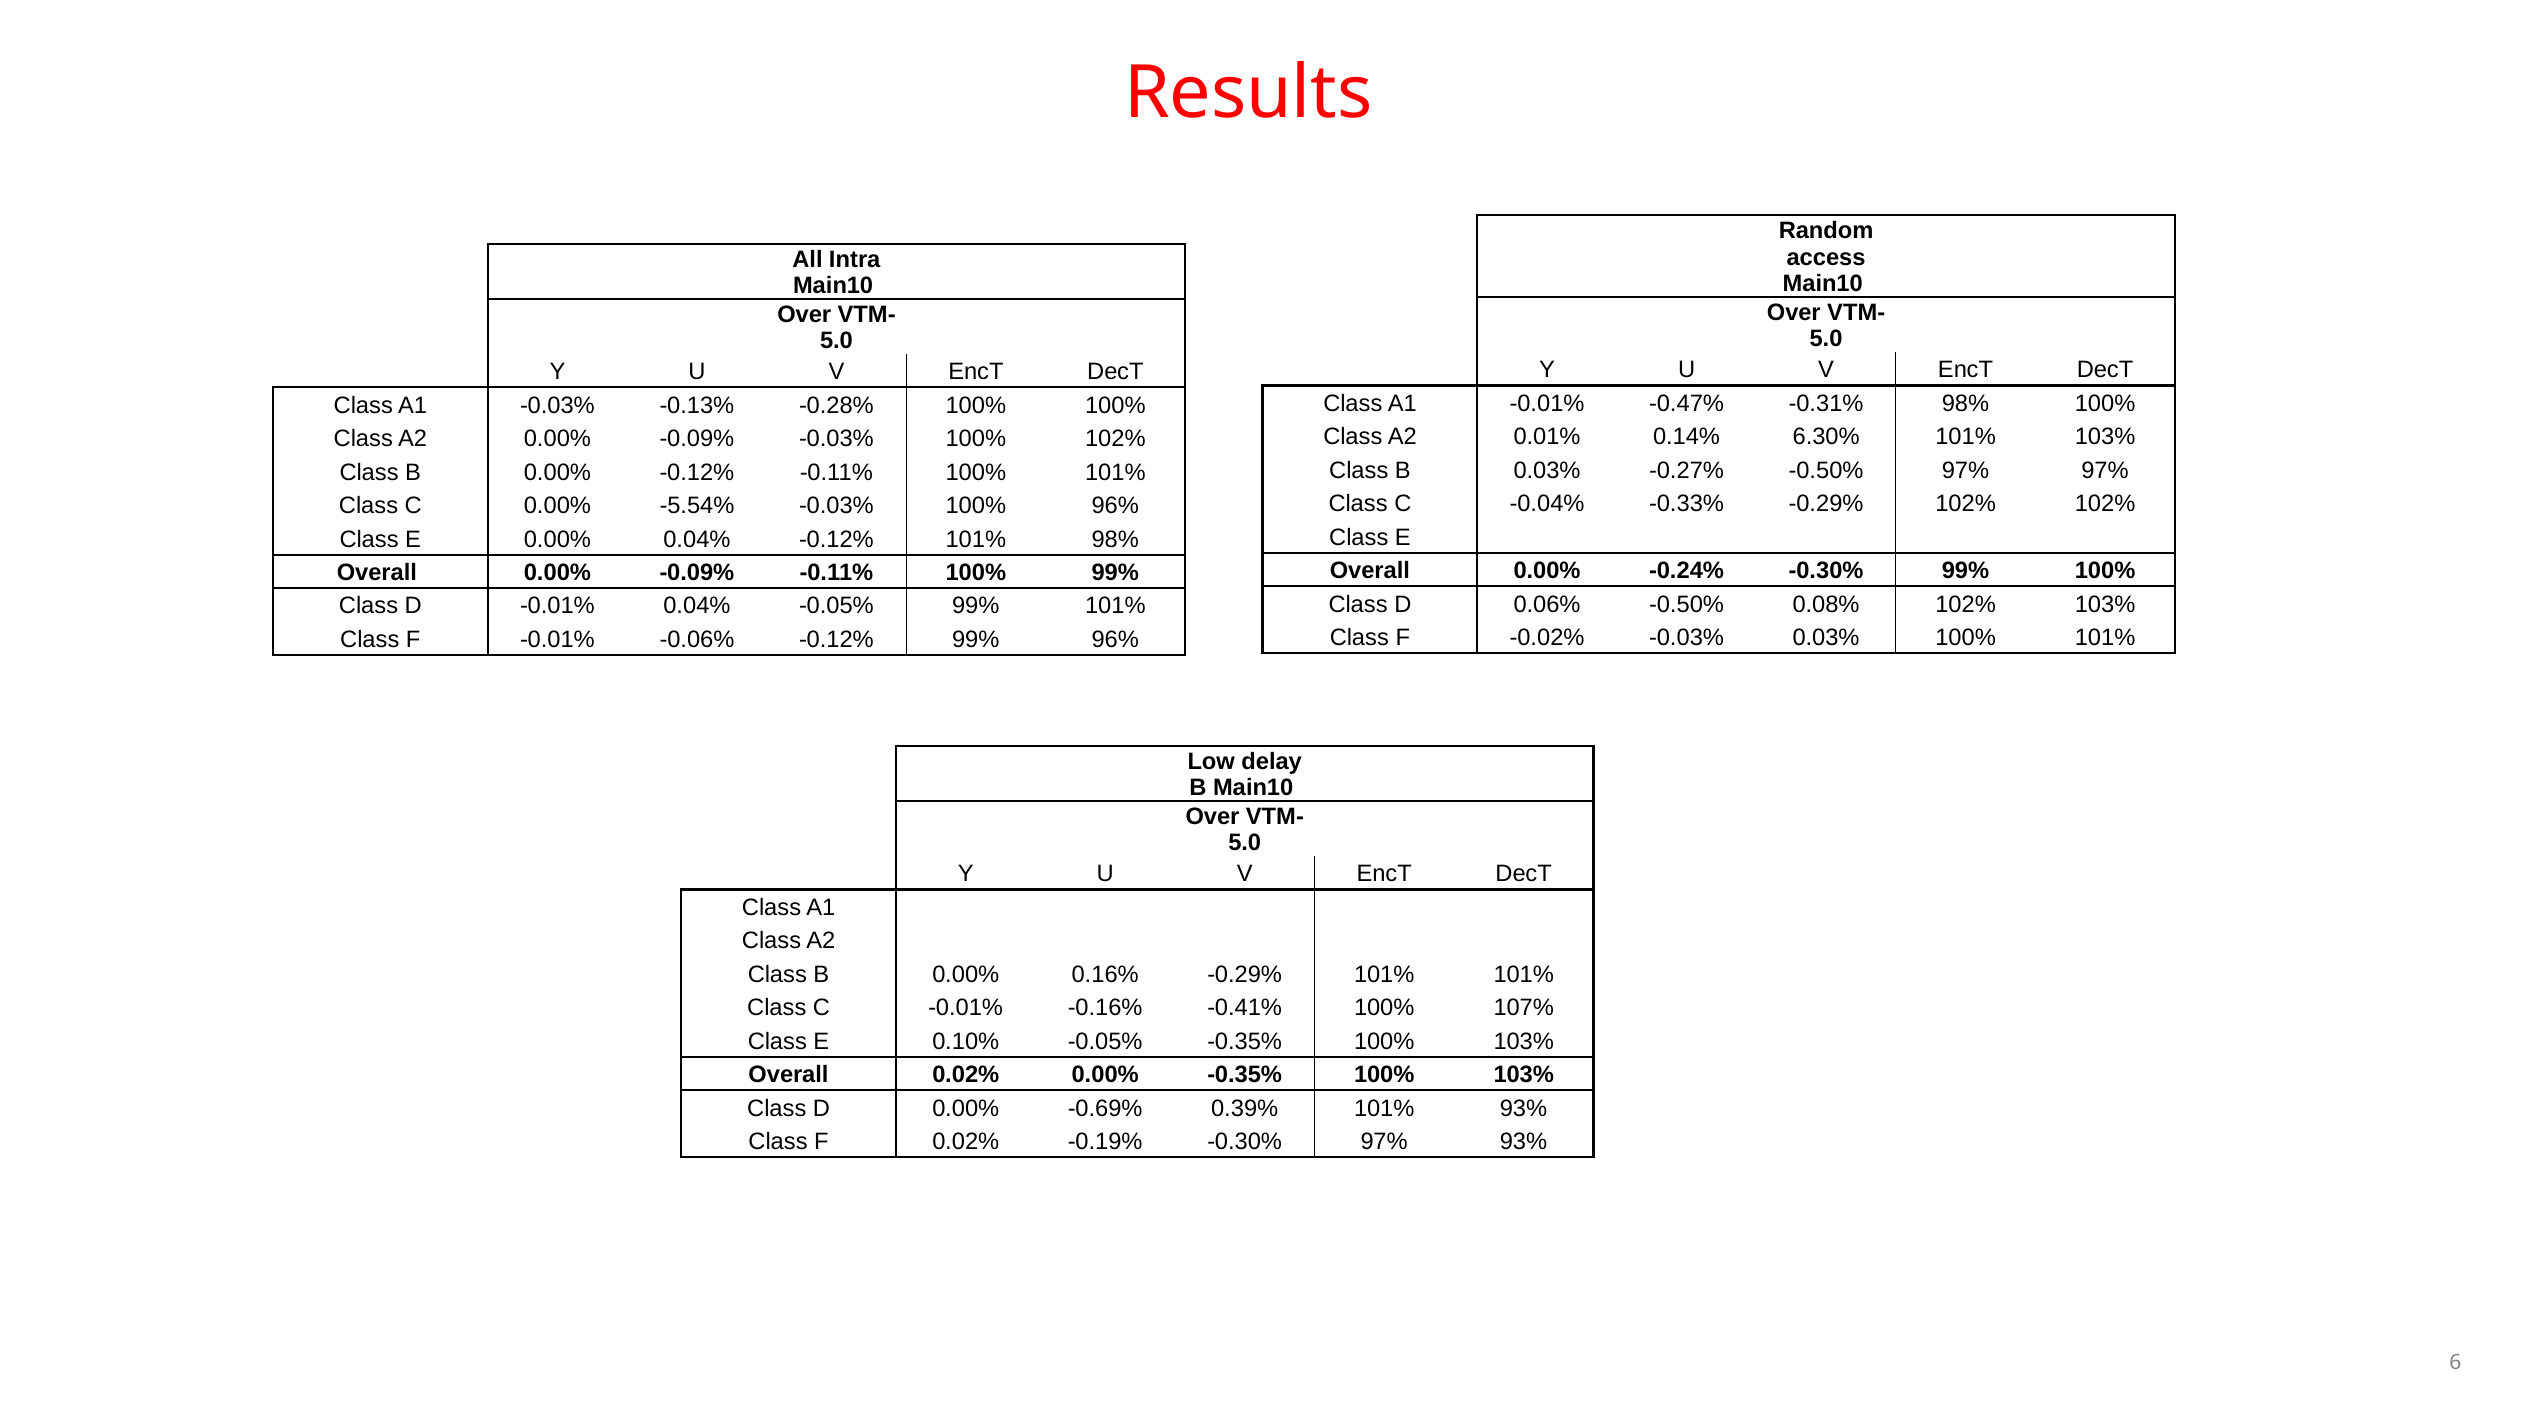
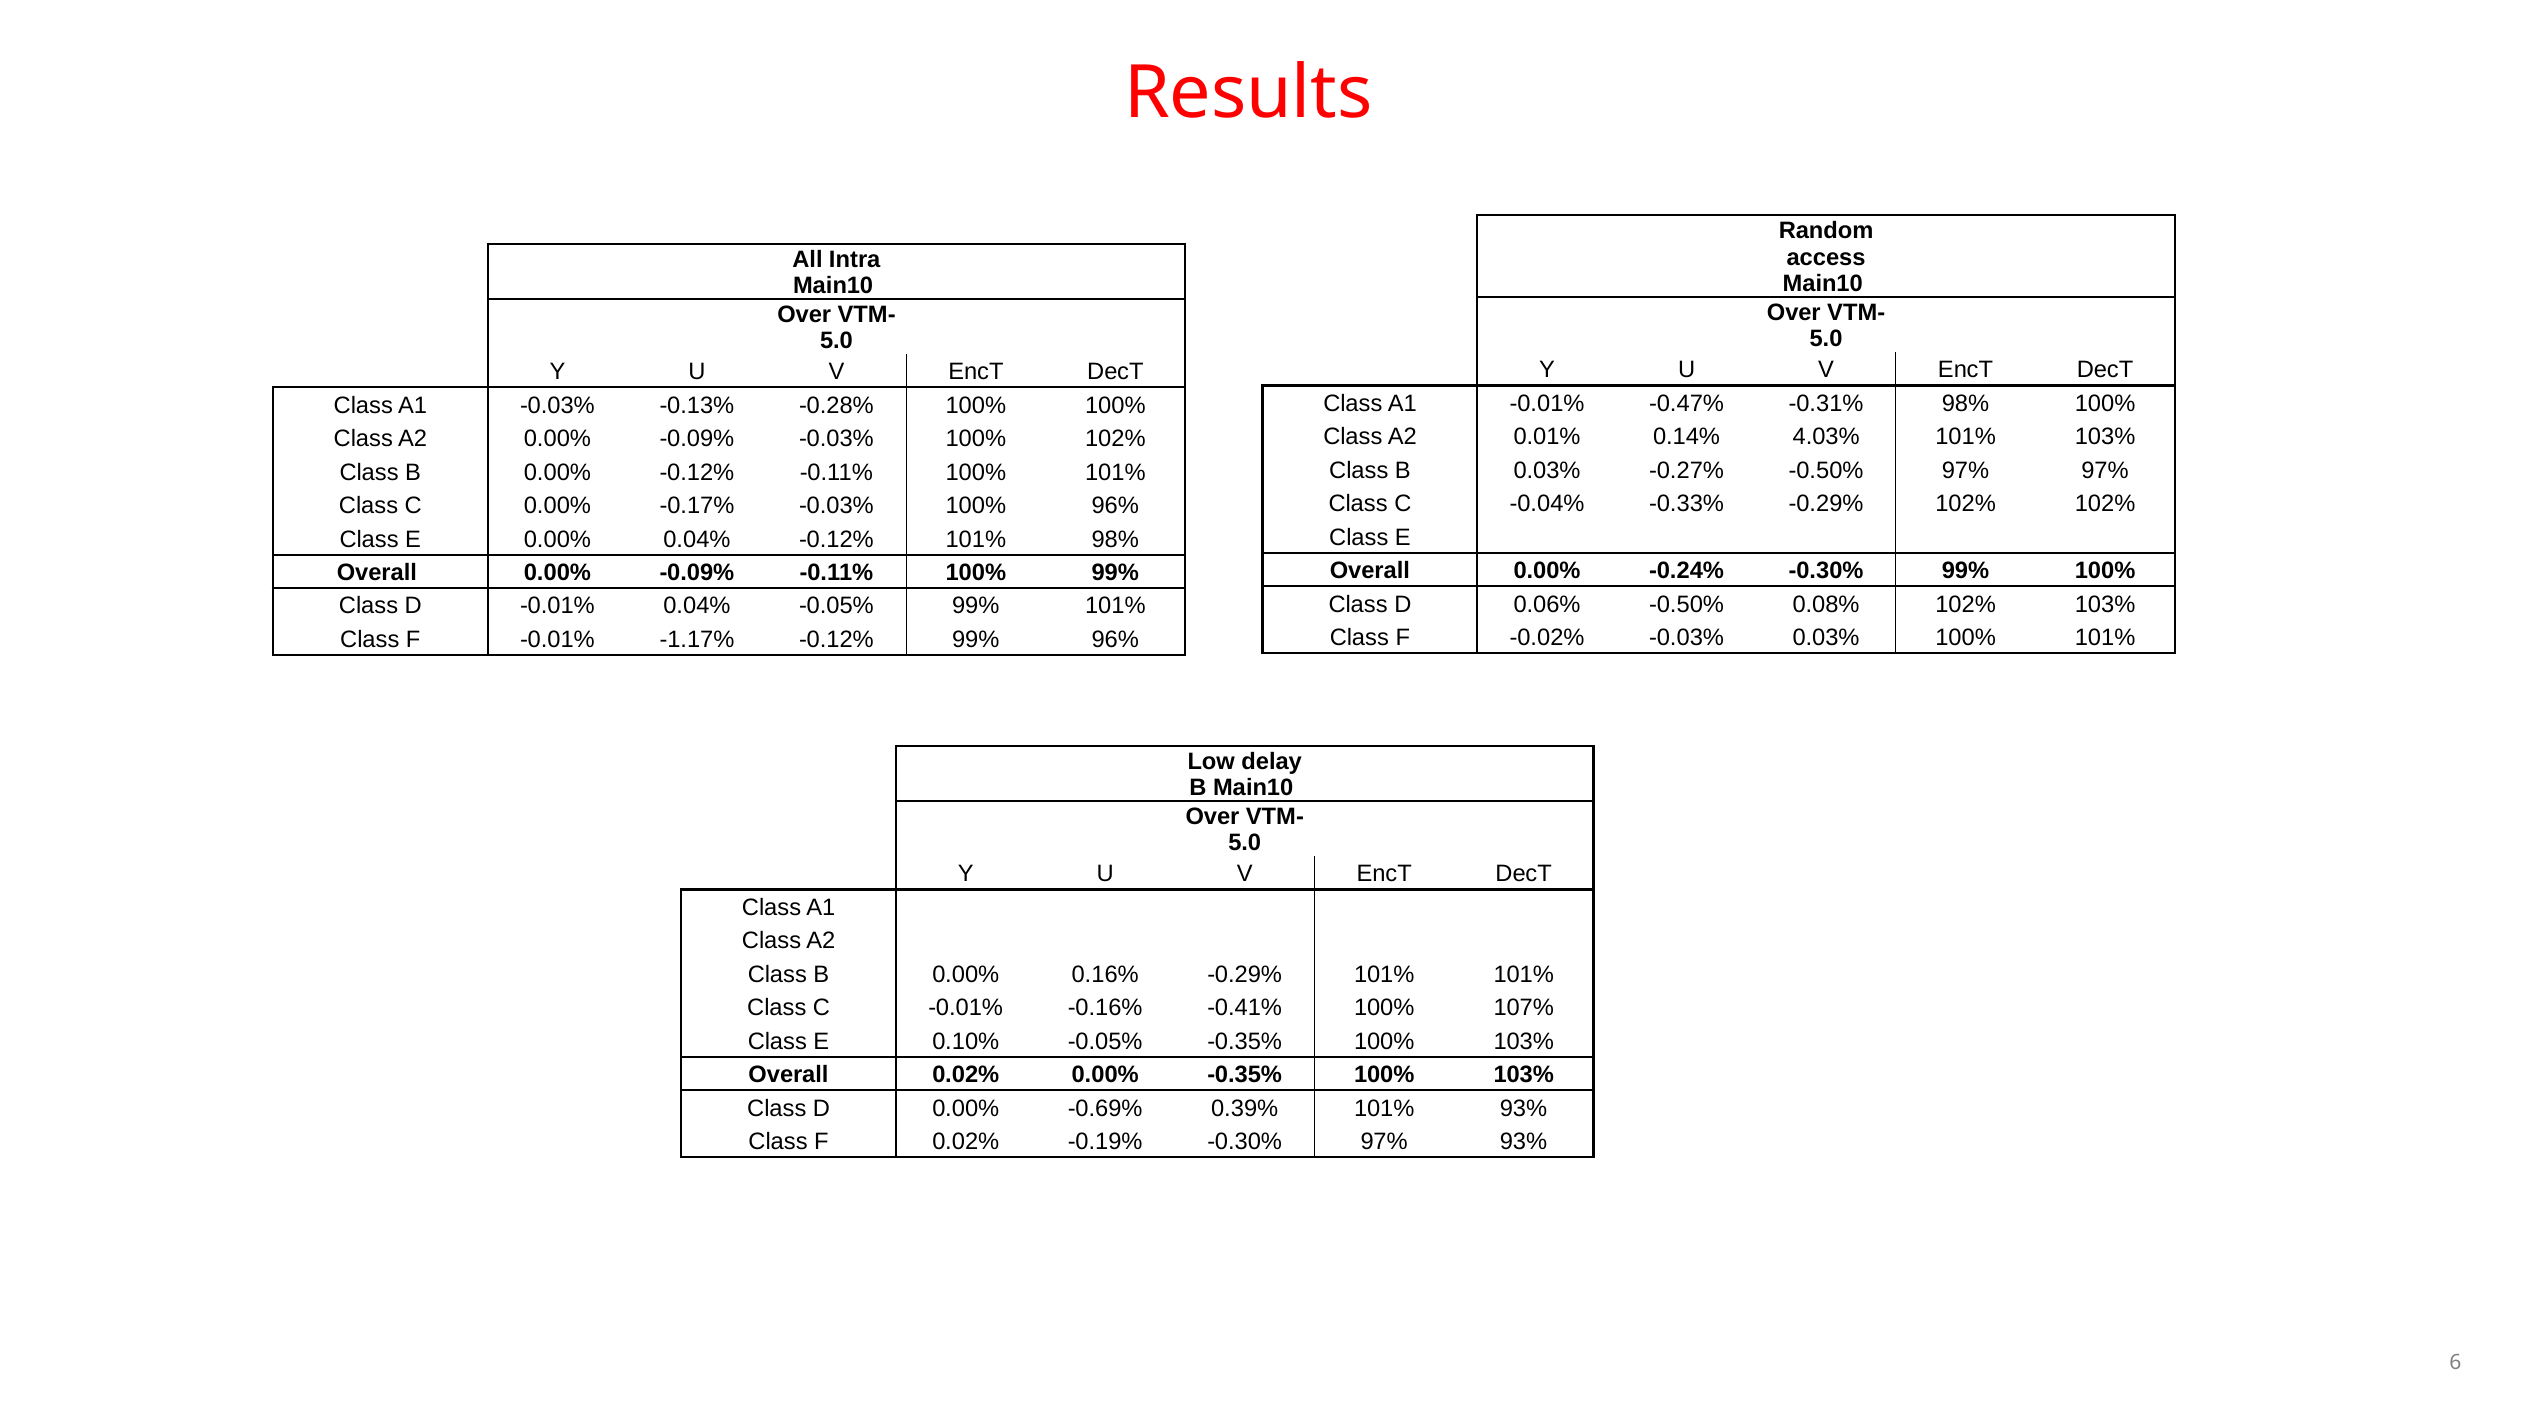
6.30%: 6.30% -> 4.03% (1826, 437)
-5.54%: -5.54% -> -0.17% (697, 506)
-0.06%: -0.06% -> -1.17% (697, 640)
